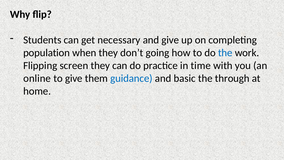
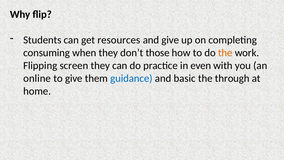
necessary: necessary -> resources (119, 40)
population: population -> consuming (47, 53)
going: going -> those (158, 53)
the colour: blue -> orange (225, 53)
time: time -> even (201, 65)
